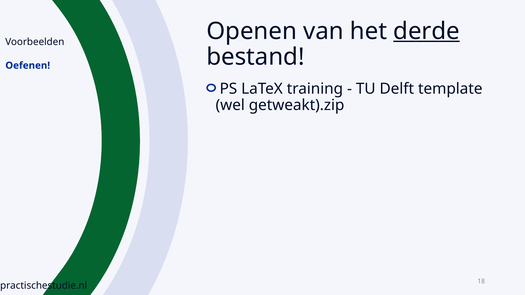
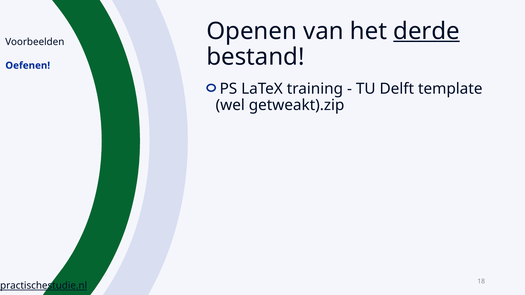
practischestudie.nl underline: none -> present (44, 286)
